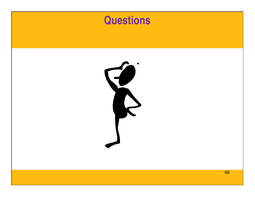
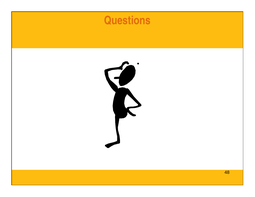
Questions colour: purple -> orange (127, 21)
